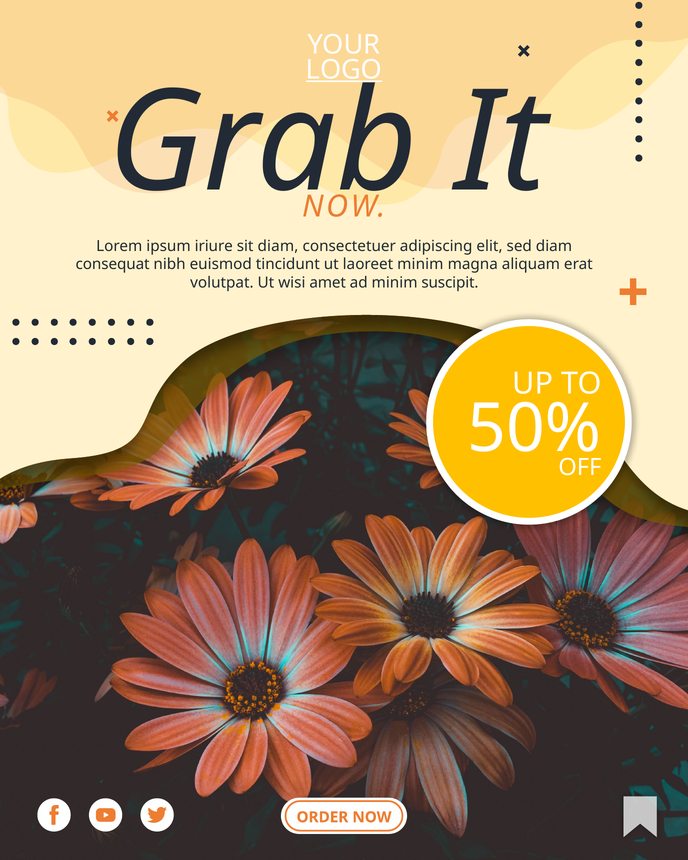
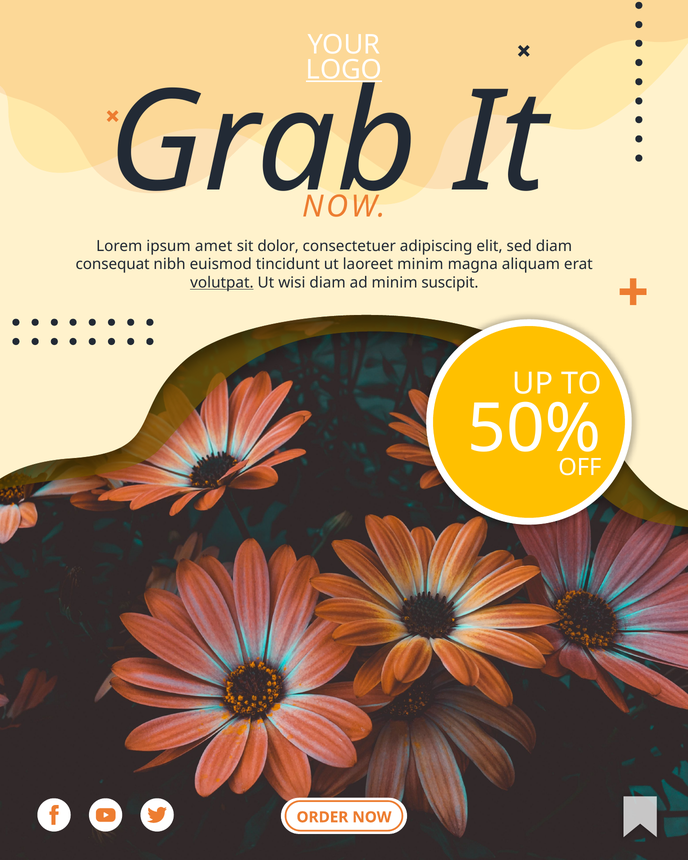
iriure: iriure -> amet (214, 246)
sit diam: diam -> dolor (278, 246)
volutpat underline: none -> present (222, 283)
wisi amet: amet -> diam (328, 283)
